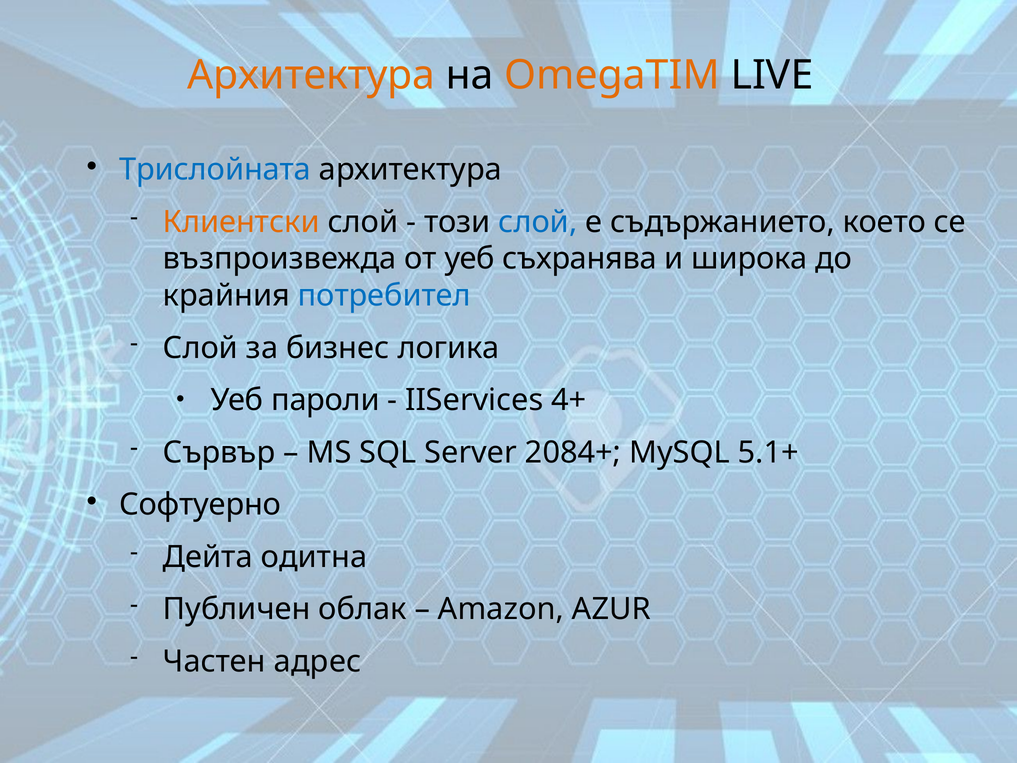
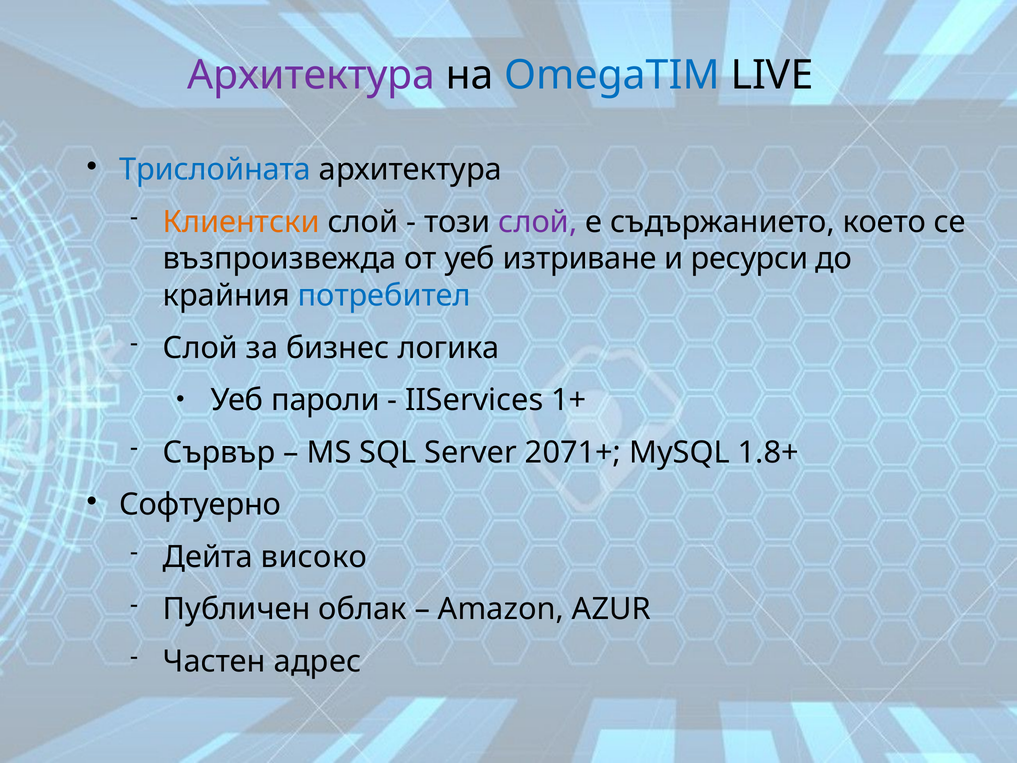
Архитектура colour: orange -> purple (311, 75)
OmegaTIM colour: orange -> blue (612, 75)
слой colour: blue -> purple (538, 222)
съхранява: съхранява -> изтриване (580, 259)
широка: широка -> ресурси (749, 259)
4+: 4+ -> 1+ (569, 400)
2084+: 2084+ -> 2071+ (573, 453)
5.1+: 5.1+ -> 1.8+ (768, 453)
одитна: одитна -> високо (314, 557)
